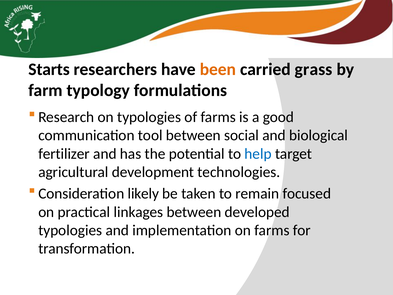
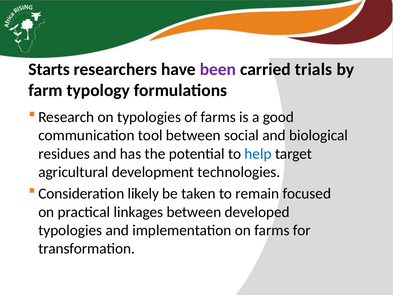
been colour: orange -> purple (218, 69)
grass: grass -> trials (314, 69)
fertilizer: fertilizer -> residues (64, 154)
